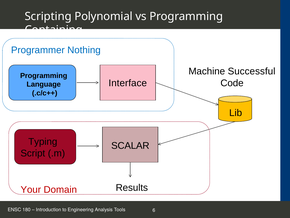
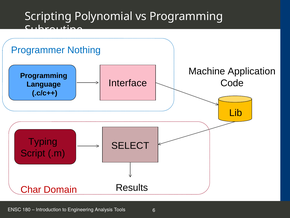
Containing: Containing -> Subroutine (54, 30)
Successful: Successful -> Application (252, 71)
SCALAR: SCALAR -> SELECT (130, 145)
Your: Your -> Char (31, 189)
